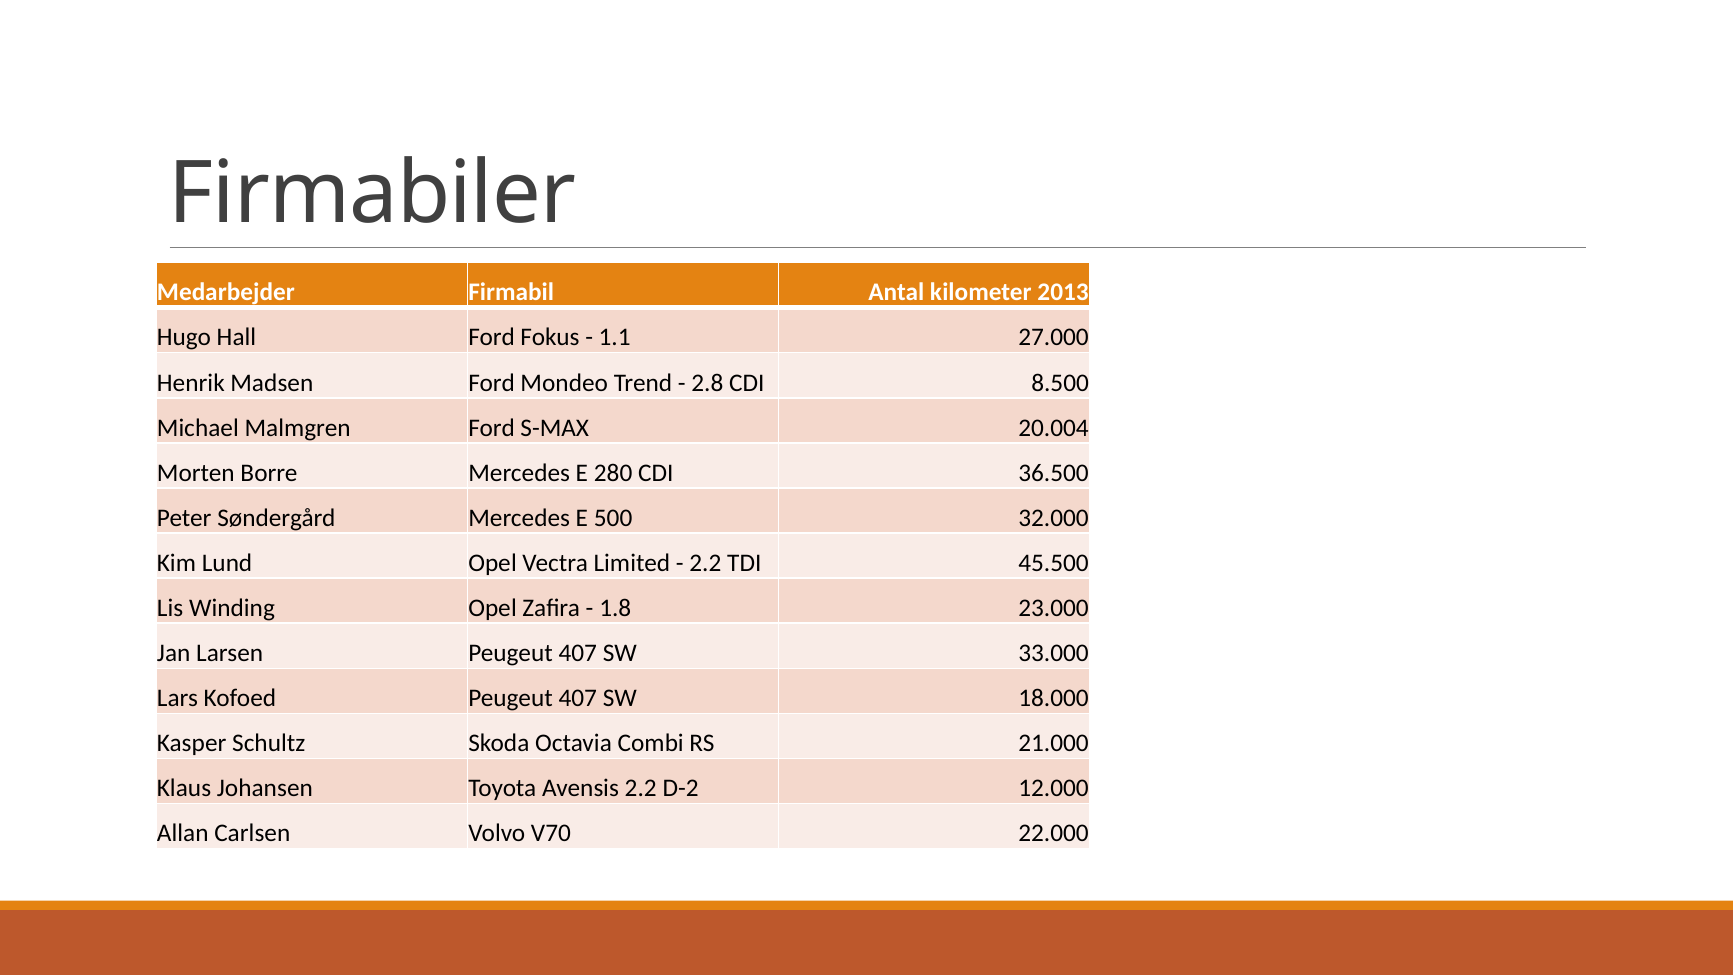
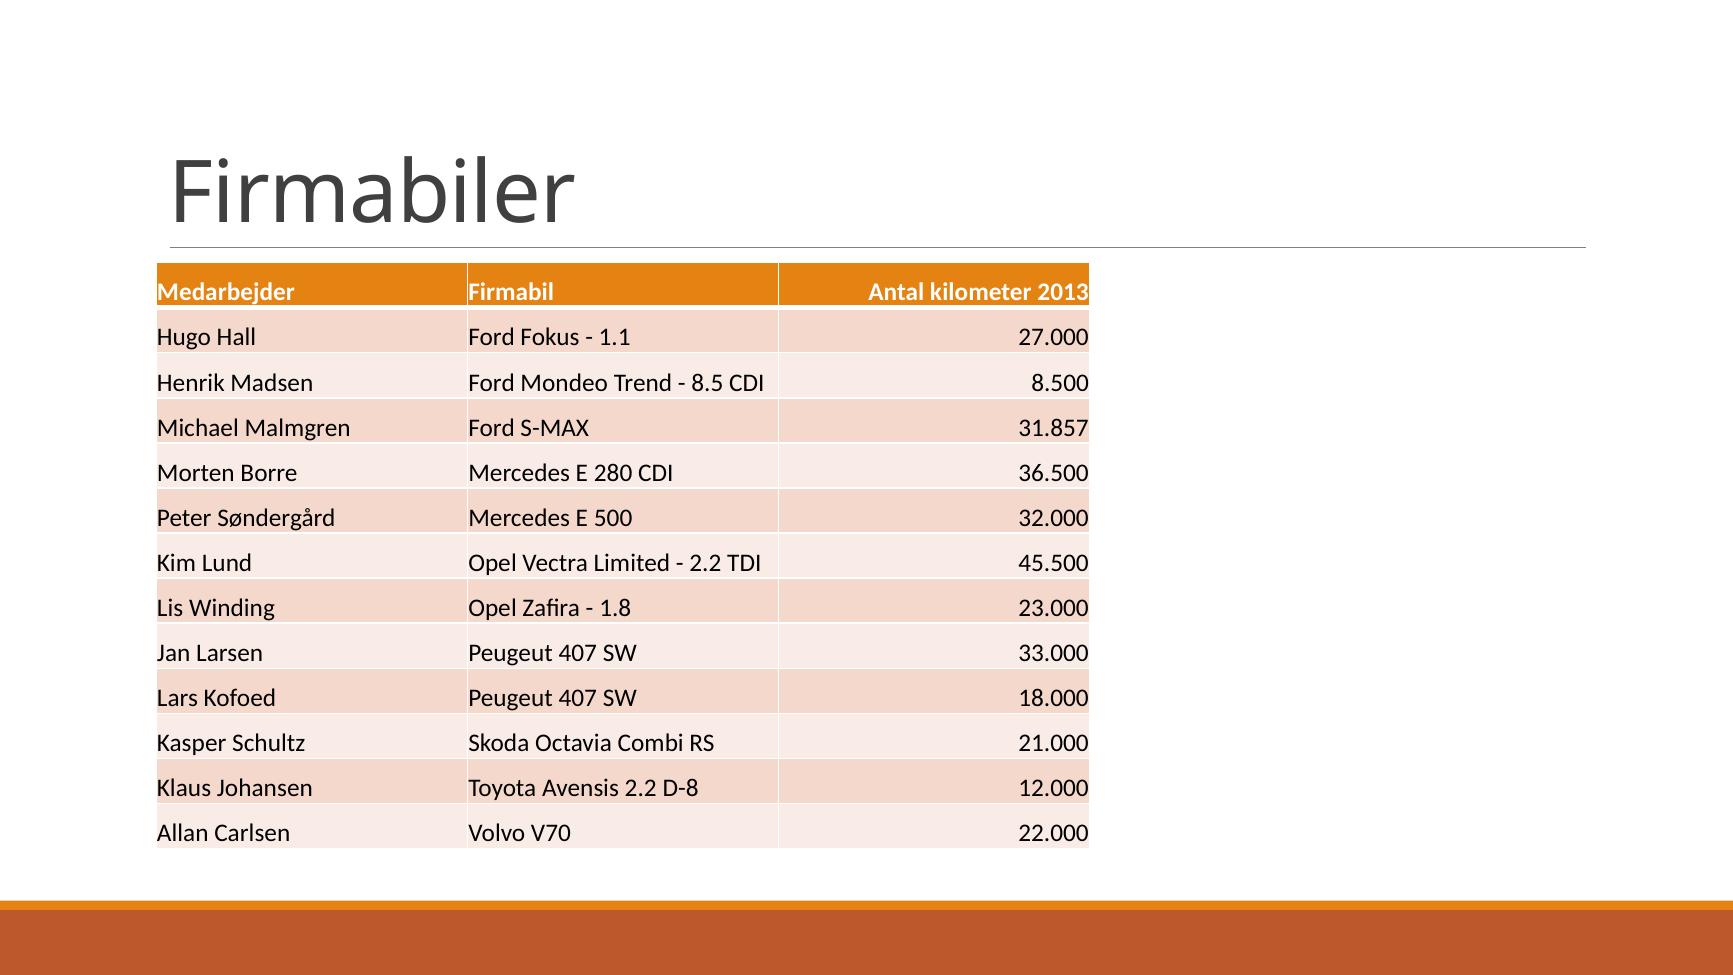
2.8: 2.8 -> 8.5 (707, 383)
20.004: 20.004 -> 31.857 (1054, 428)
D-2: D-2 -> D-8 (681, 788)
